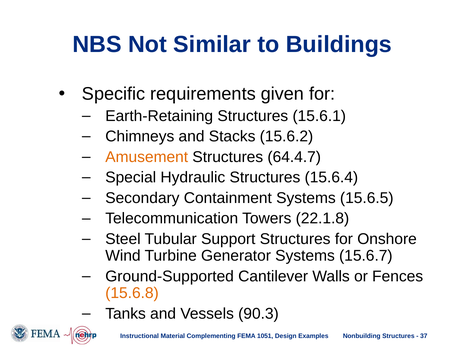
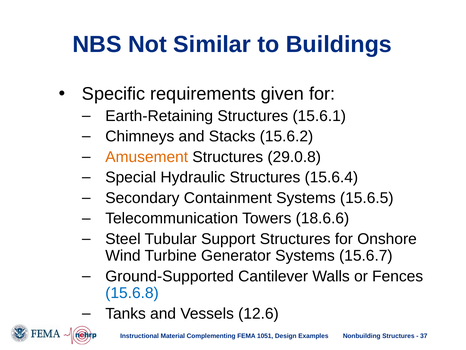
64.4.7: 64.4.7 -> 29.0.8 (294, 157)
22.1.8: 22.1.8 -> 18.6.6 (322, 218)
15.6.8 colour: orange -> blue (132, 293)
90.3: 90.3 -> 12.6 (258, 313)
